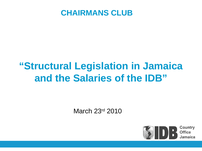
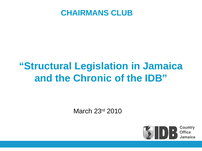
Salaries: Salaries -> Chronic (92, 78)
